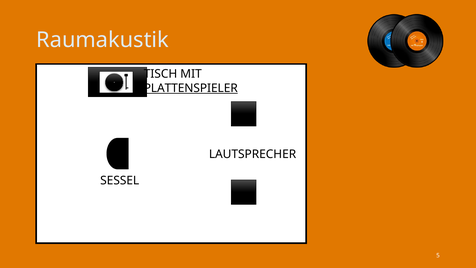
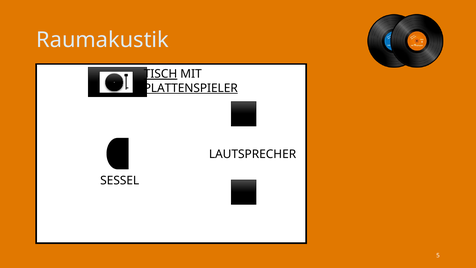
TISCH underline: none -> present (161, 74)
